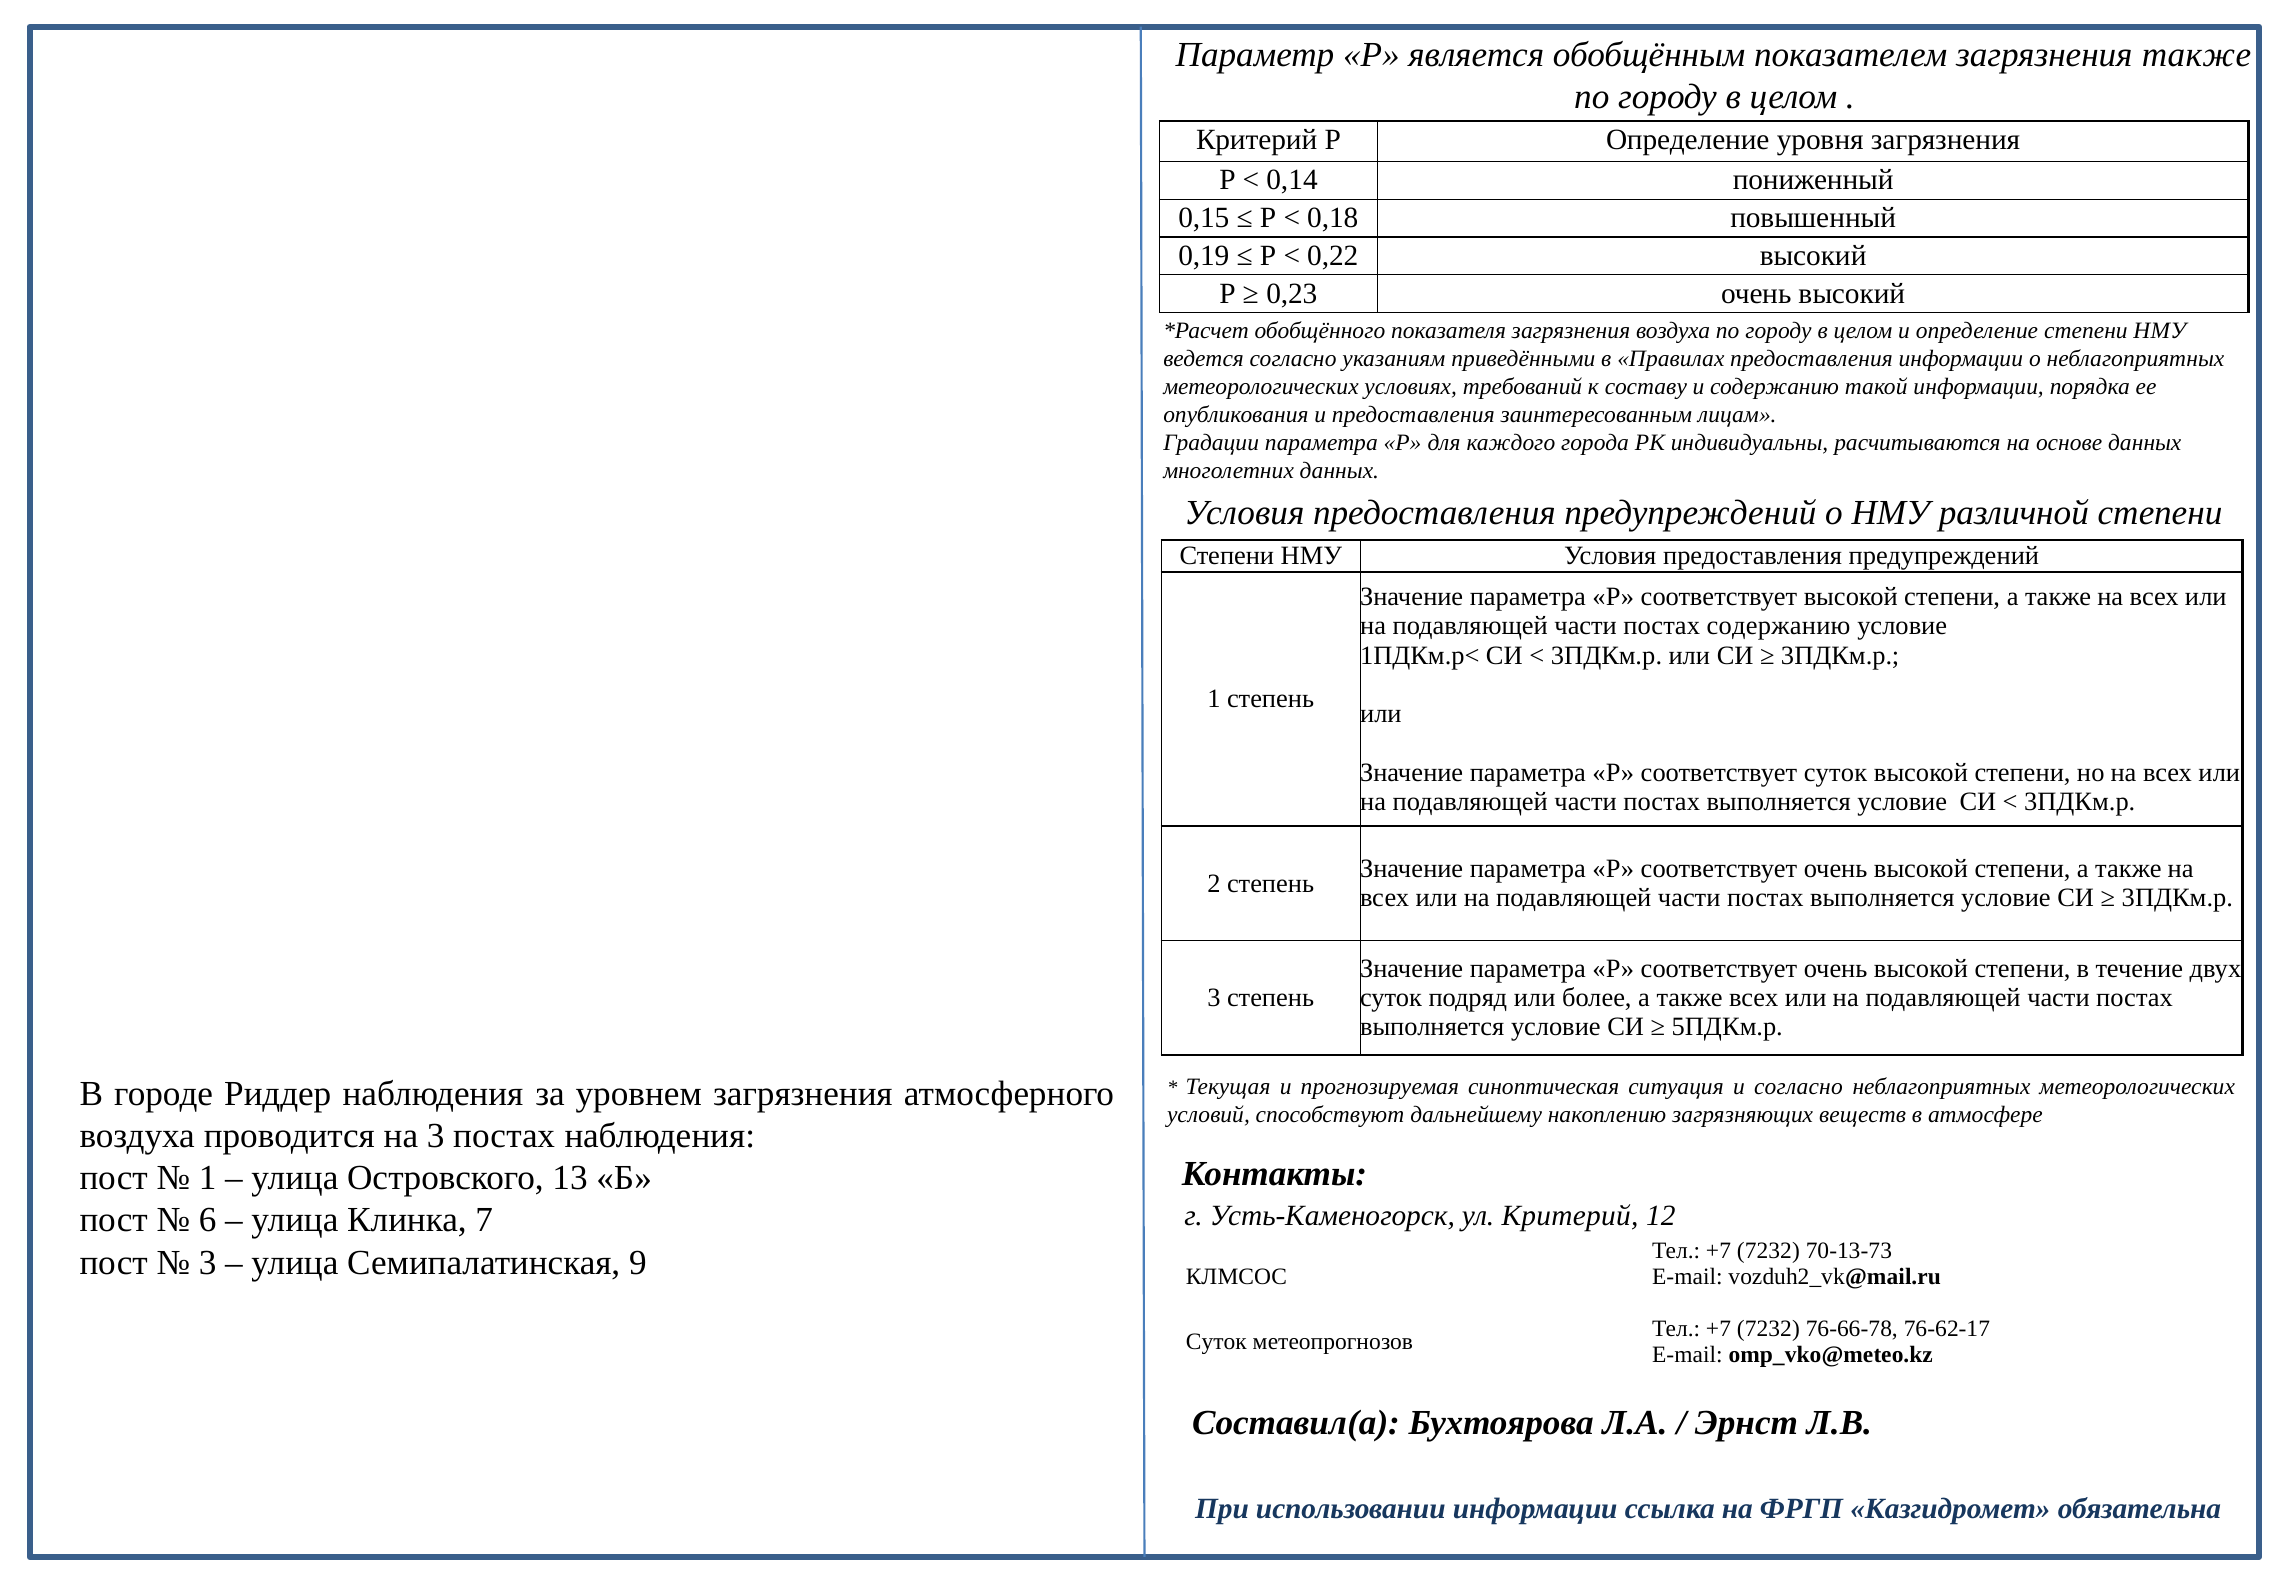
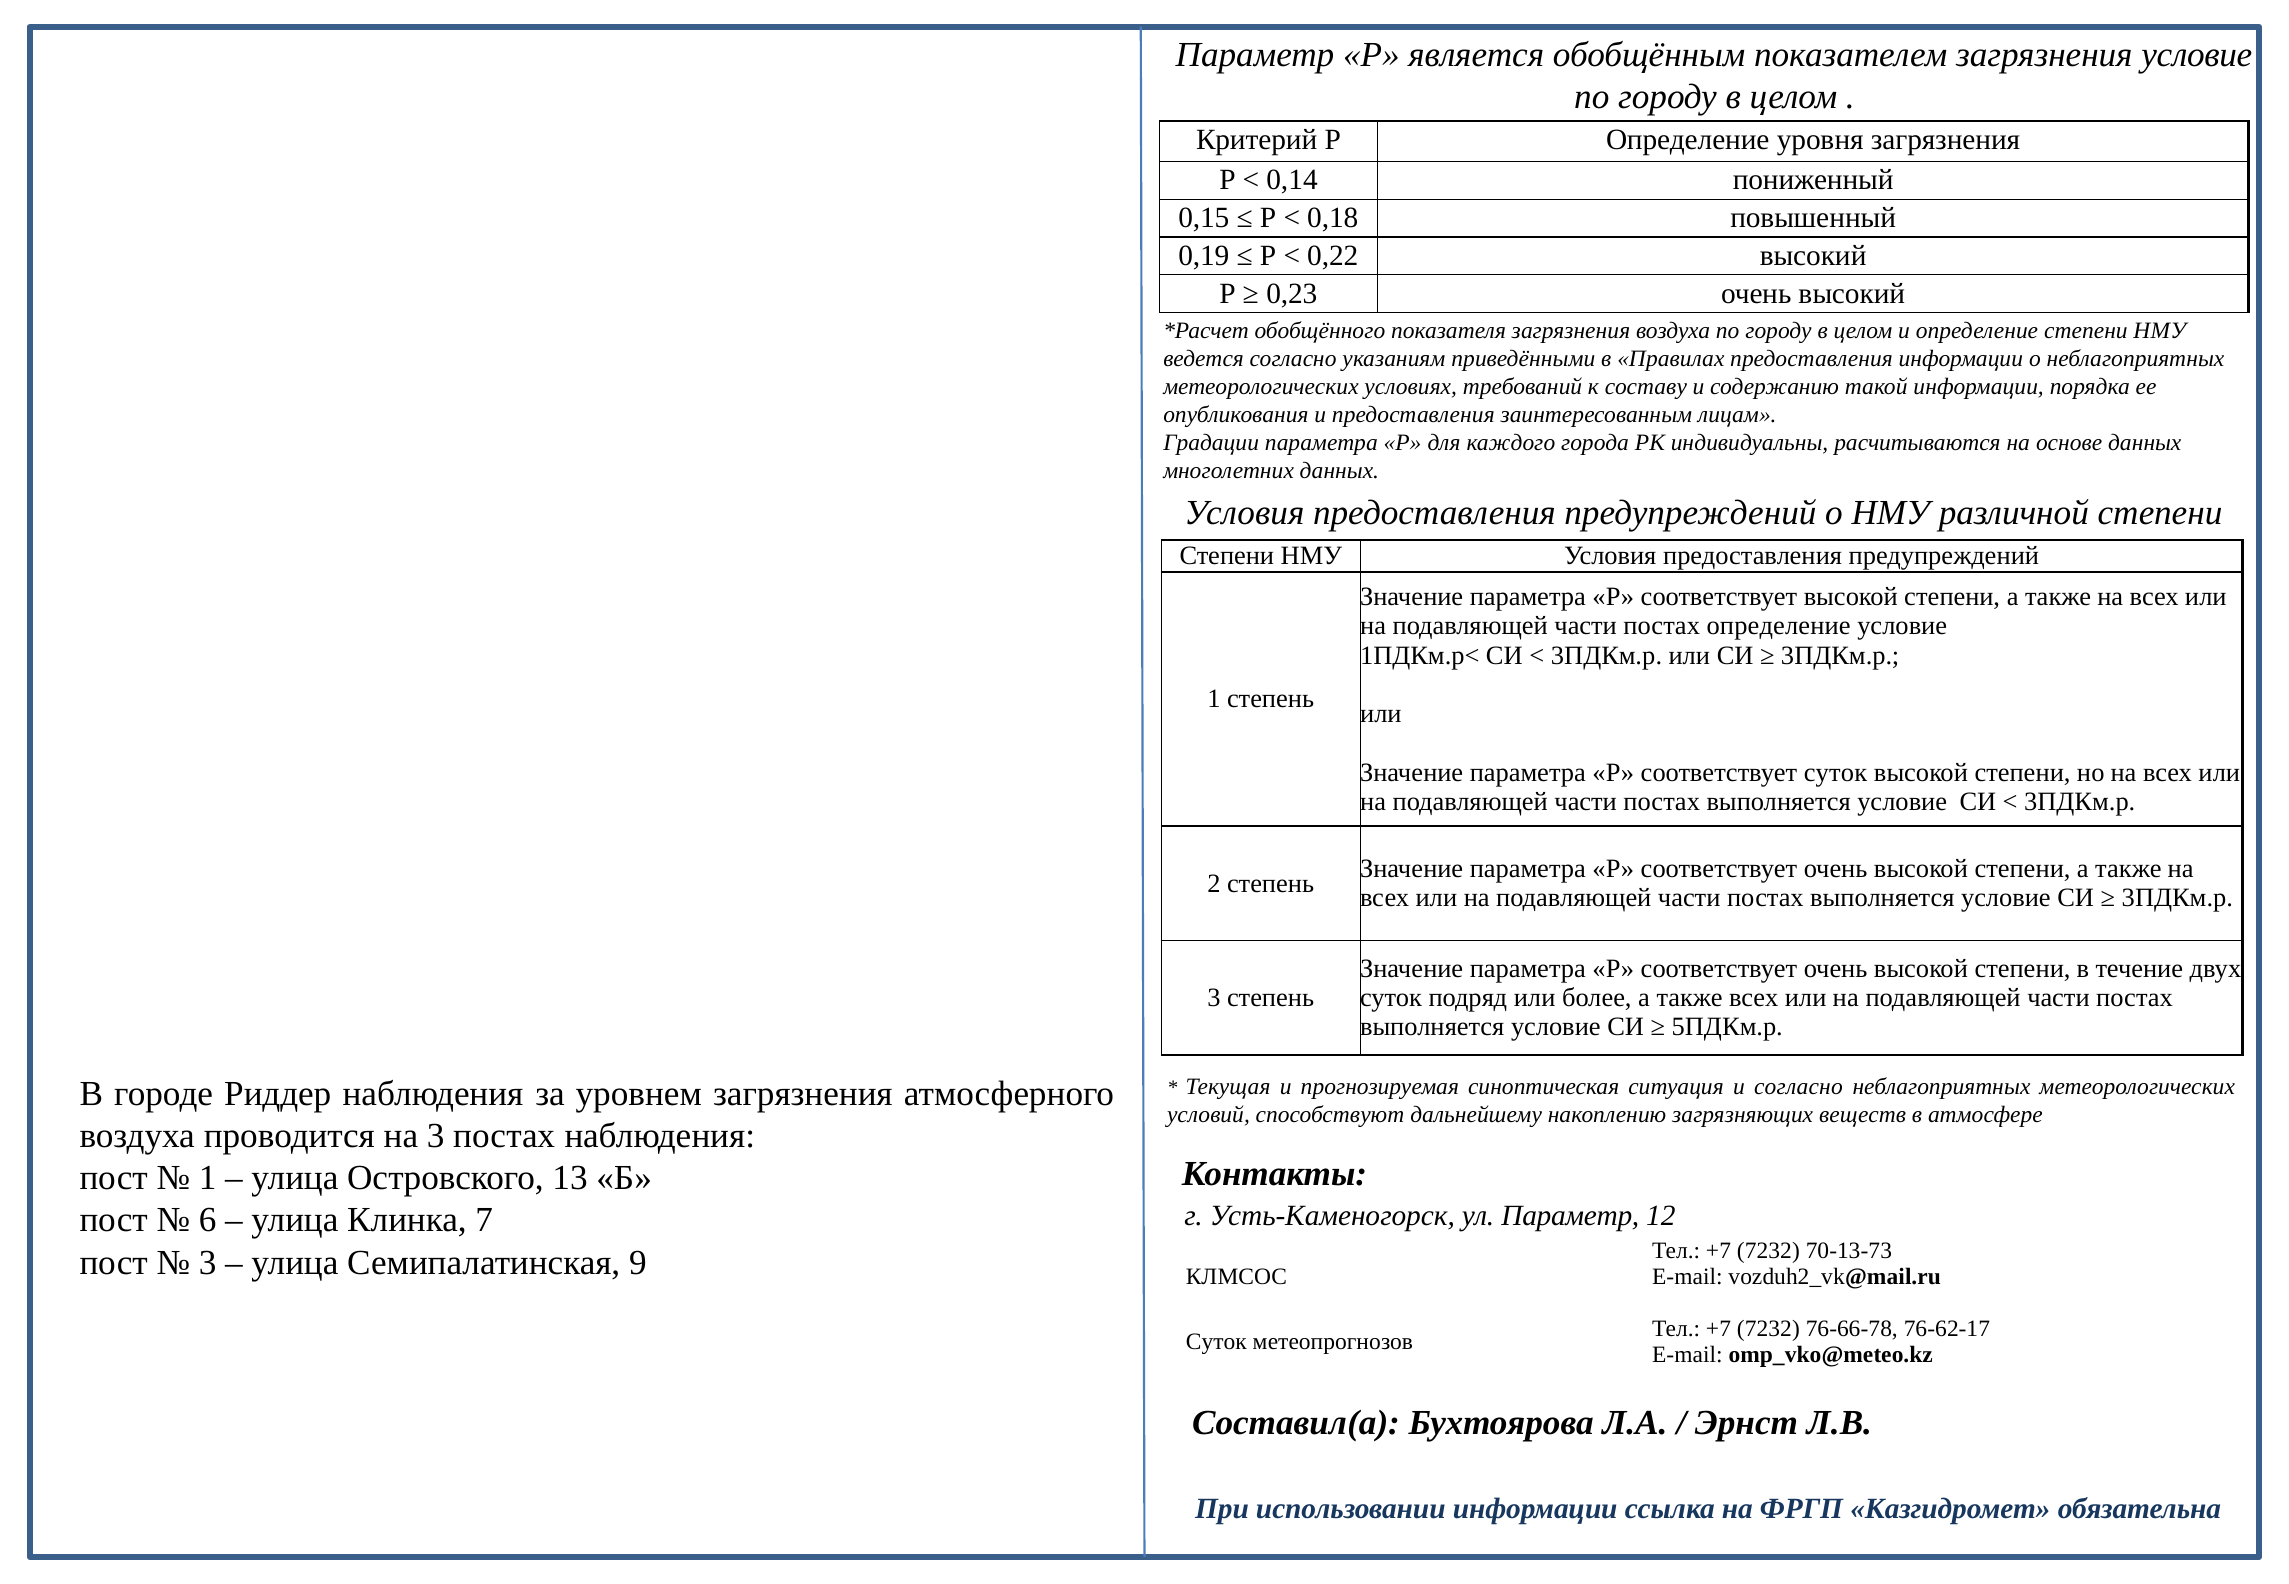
загрязнения также: также -> условие (2197, 55)
постах содержанию: содержанию -> определение (1779, 626)
ул Критерий: Критерий -> Параметр (1570, 1217)
